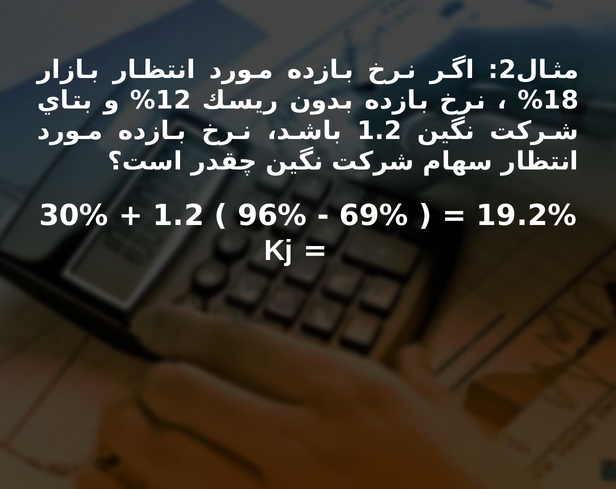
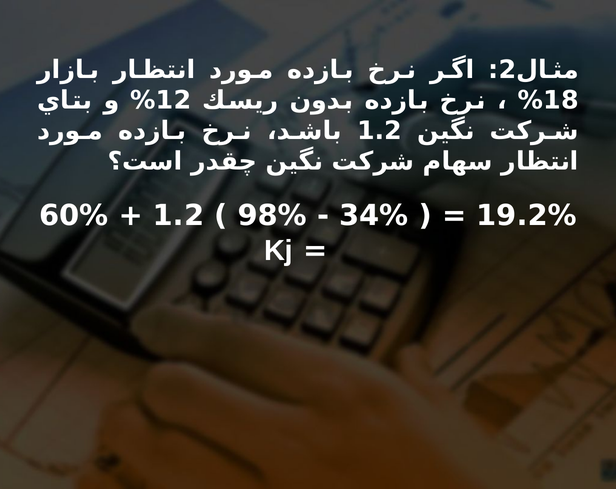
30%: 30% -> 60% (74, 216)
96%: 96% -> 98% (272, 216)
69%: 69% -> 34% (374, 216)
